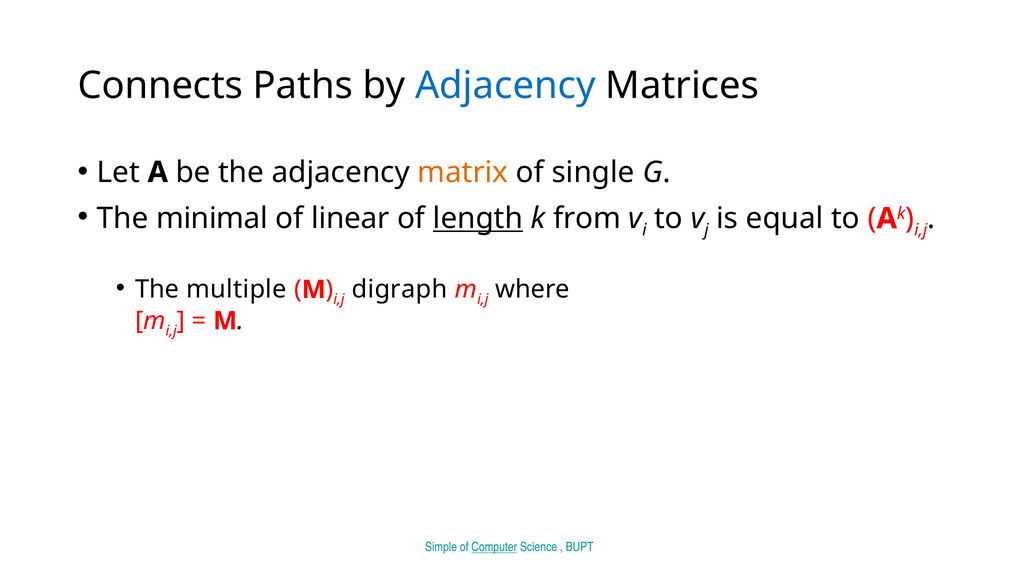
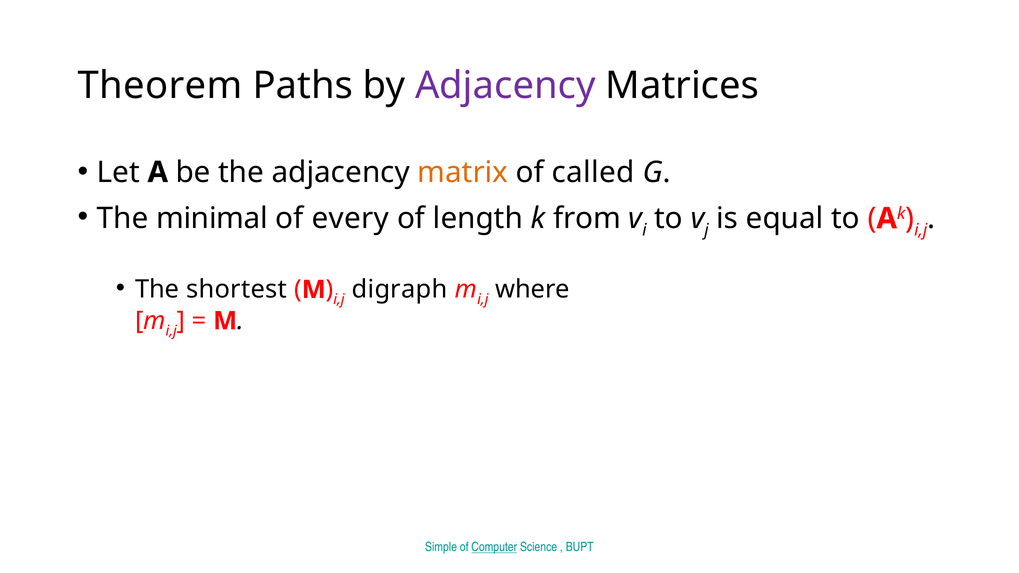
Connects: Connects -> Theorem (160, 86)
Adjacency colour: blue -> purple (505, 86)
single: single -> called (593, 172)
linear: linear -> every (350, 219)
length underline: present -> none (478, 219)
multiple: multiple -> shortest (236, 290)
